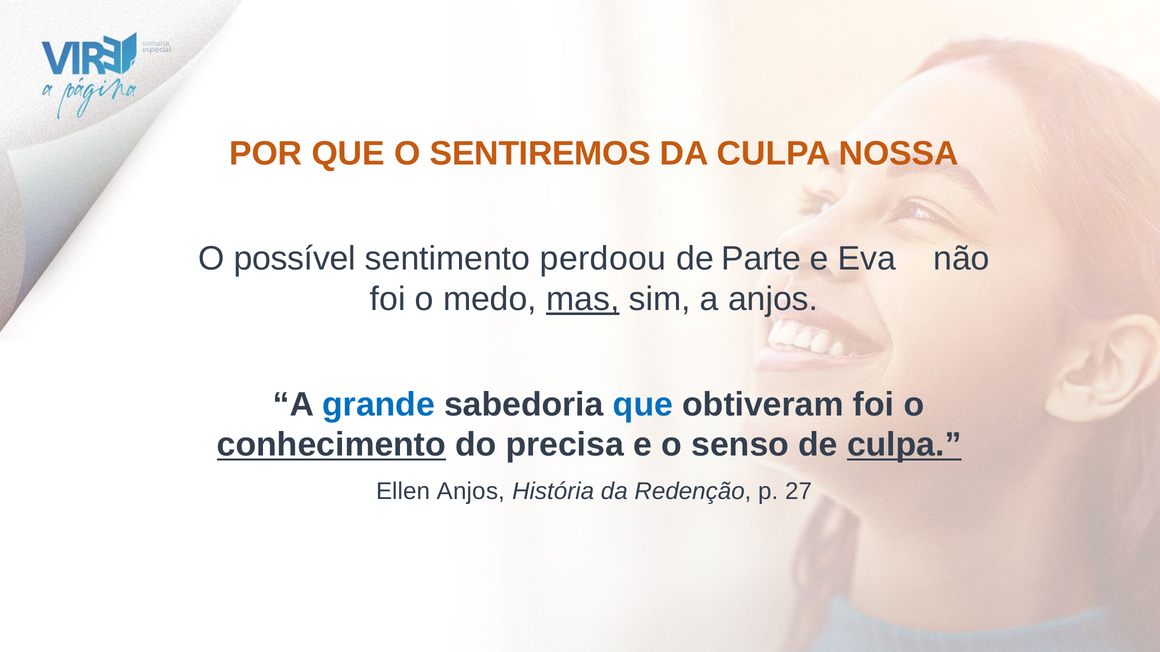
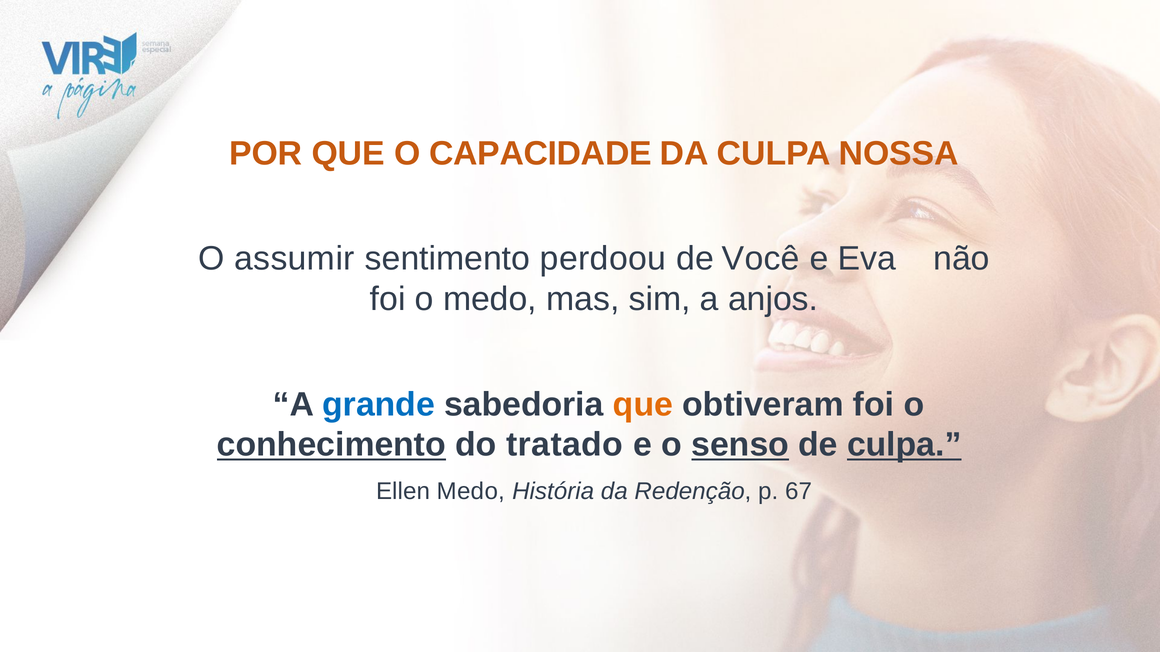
SENTIREMOS: SENTIREMOS -> CAPACIDADE (540, 154)
possível: possível -> assumir (294, 259)
Parte: Parte -> Você (761, 259)
mas underline: present -> none (583, 299)
que colour: blue -> orange (643, 405)
precisa: precisa -> tratado (565, 445)
senso underline: none -> present (740, 445)
Ellen Anjos: Anjos -> Medo (471, 491)
27: 27 -> 67 (799, 491)
